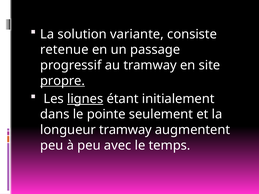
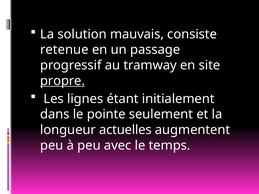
variante: variante -> mauvais (137, 34)
lignes underline: present -> none (85, 99)
longueur tramway: tramway -> actuelles (125, 130)
